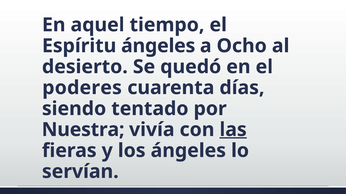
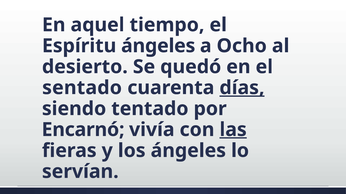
poderes: poderes -> sentado (82, 88)
días underline: none -> present (242, 88)
Nuestra: Nuestra -> Encarnó (83, 130)
